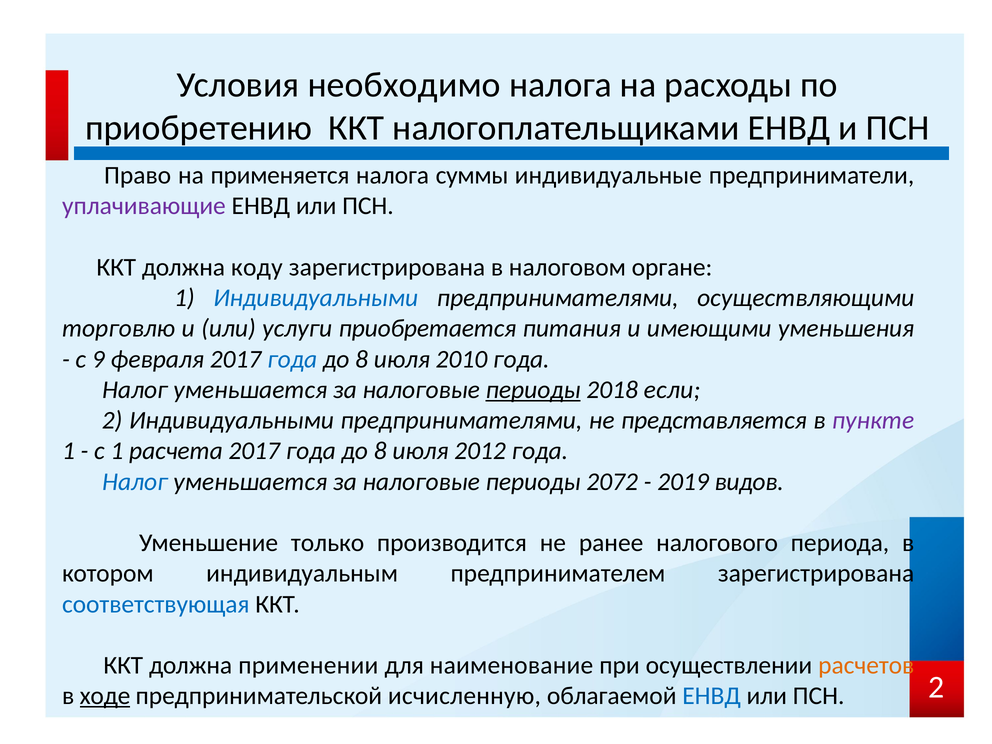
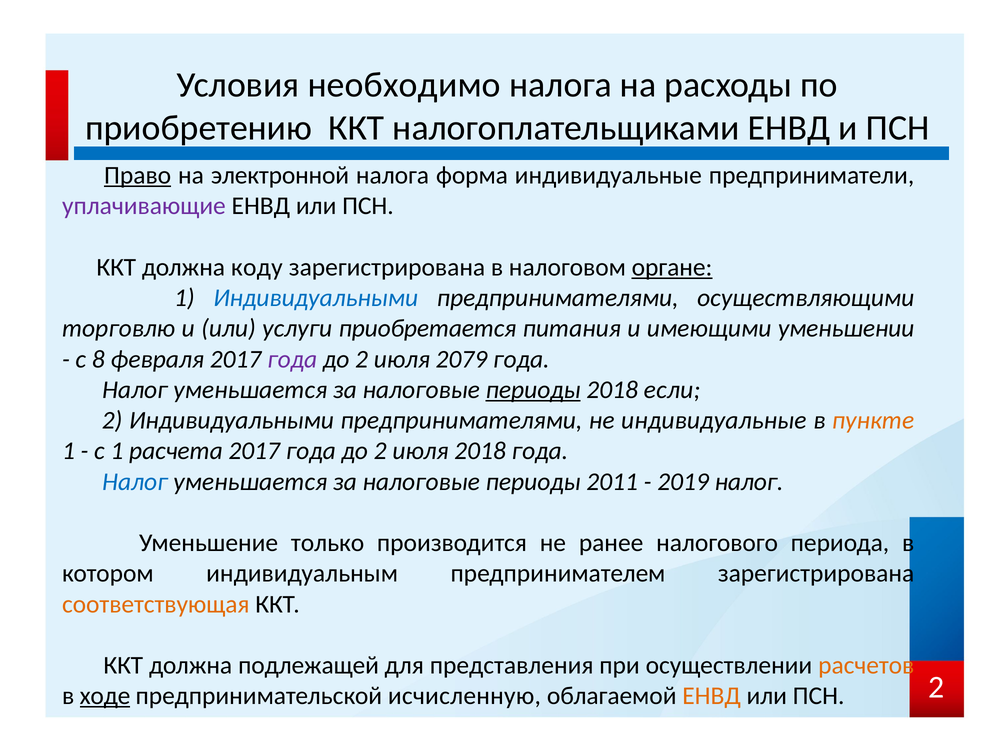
Право underline: none -> present (138, 175)
применяется: применяется -> электронной (280, 175)
суммы: суммы -> форма (472, 175)
органе underline: none -> present (672, 267)
уменьшения: уменьшения -> уменьшении (846, 329)
9: 9 -> 8 (98, 359)
года colour: blue -> purple (292, 359)
8: 8 -> 2 (362, 359)
2010: 2010 -> 2079 (461, 359)
не представляется: представляется -> индивидуальные (714, 420)
пункте colour: purple -> orange (873, 420)
8: 8 -> 2 (380, 451)
июля 2012: 2012 -> 2018 (480, 451)
2072: 2072 -> 2011 (612, 482)
2019 видов: видов -> налог (749, 482)
соответствующая colour: blue -> orange (156, 604)
применении: применении -> подлежащей (309, 665)
наименование: наименование -> представления (512, 665)
ЕНВД colour: blue -> orange (712, 696)
